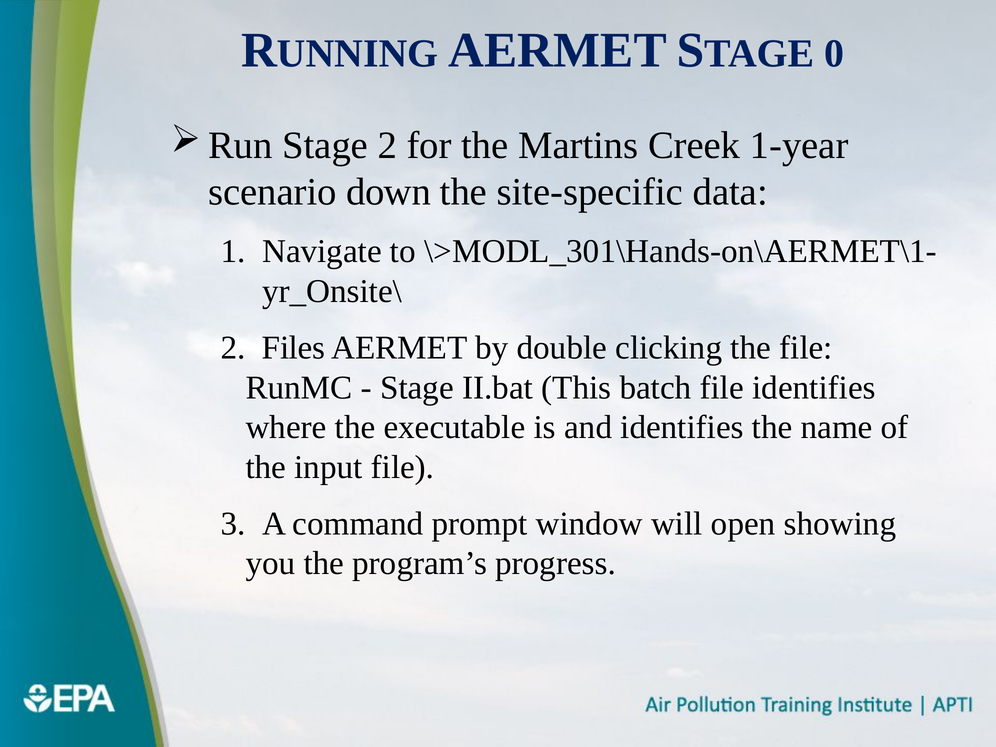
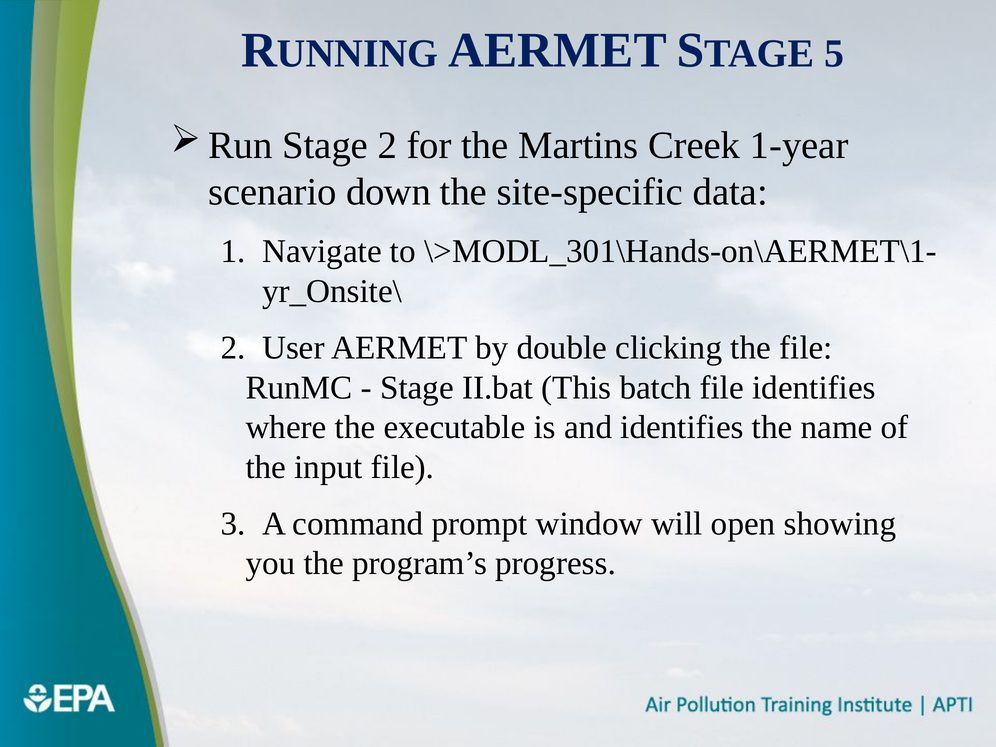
0: 0 -> 5 (834, 54)
Files: Files -> User (293, 348)
